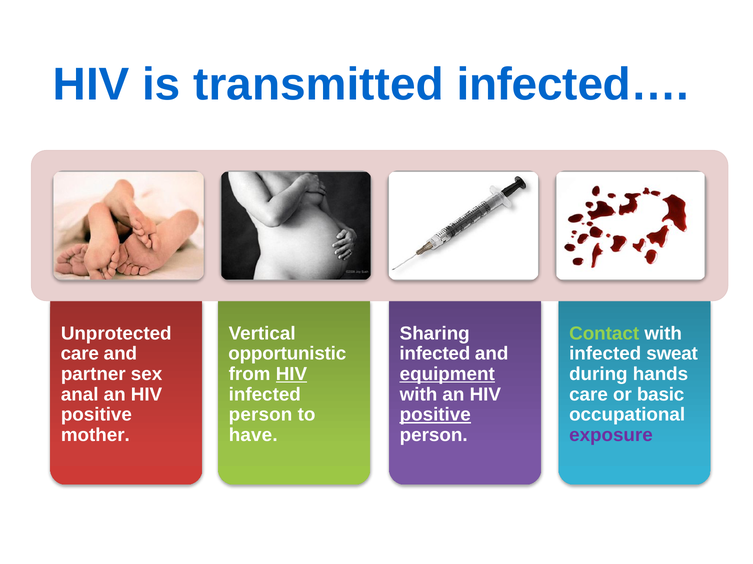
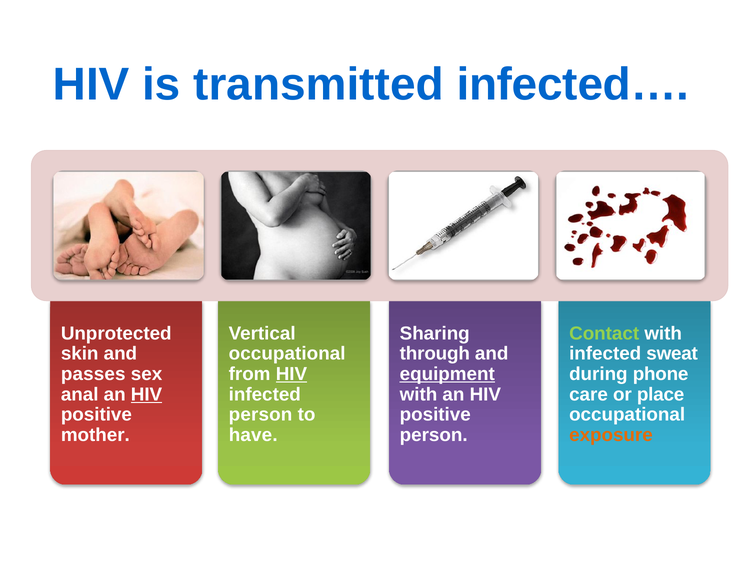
care: care -> skin (80, 354)
opportunistic: opportunistic -> occupational (287, 354)
infected: infected -> through (435, 354)
partner: partner -> passes (93, 375)
hands: hands -> phone (661, 375)
HIV underline: none -> present (146, 395)
basic: basic -> place (661, 395)
positive underline: present -> none (435, 415)
exposure colour: purple -> orange (611, 436)
